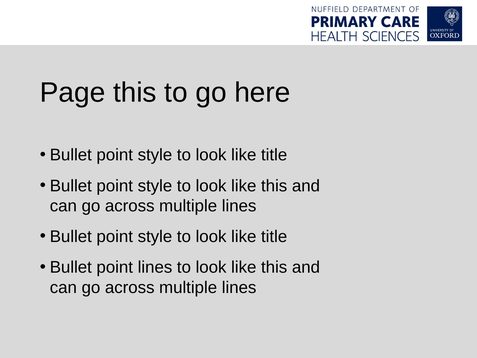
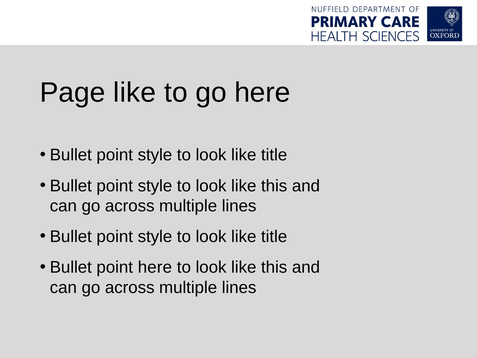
Page this: this -> like (135, 93)
point lines: lines -> here (155, 267)
